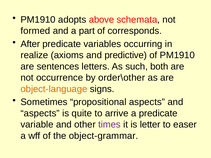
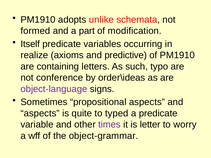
above: above -> unlike (101, 20)
corresponds: corresponds -> modification (135, 31)
After: After -> Itself (30, 44)
sentences: sentences -> containing (58, 67)
both: both -> typo (159, 67)
occurrence: occurrence -> conference (60, 78)
order\other: order\other -> order\ideas (122, 78)
object-language colour: orange -> purple (54, 89)
arrive: arrive -> typed (117, 113)
easer: easer -> worry (185, 125)
